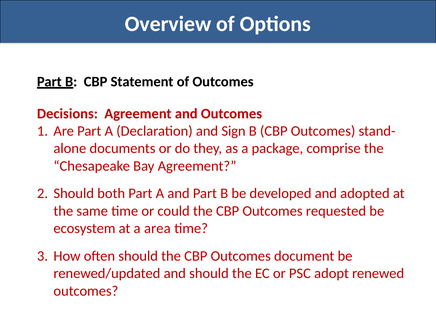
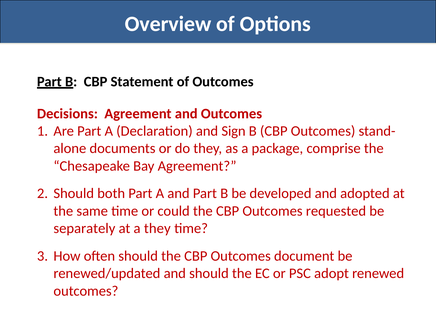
ecosystem: ecosystem -> separately (84, 228)
a area: area -> they (157, 228)
